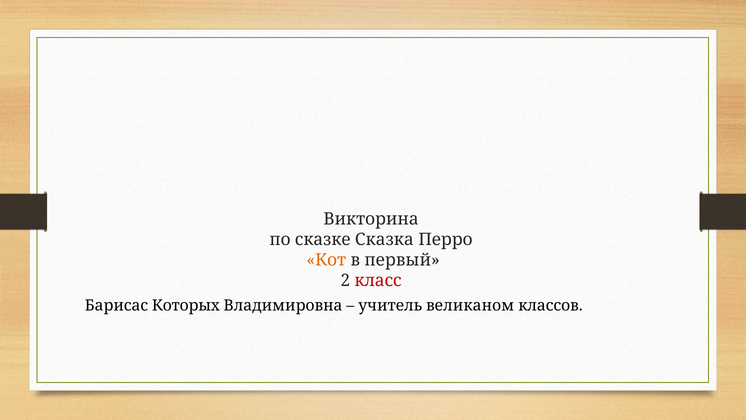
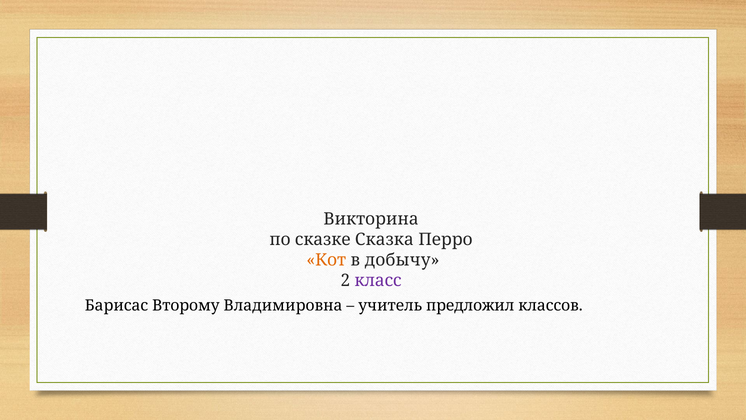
первый: первый -> добычу (402, 260)
класс colour: red -> purple (378, 280)
Которых: Которых -> Второму (186, 306)
великаном: великаном -> предложил (470, 306)
